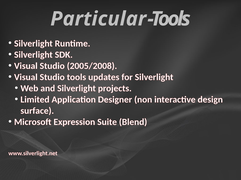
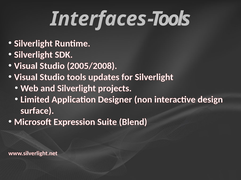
Particular: Particular -> Interfaces (98, 19)
